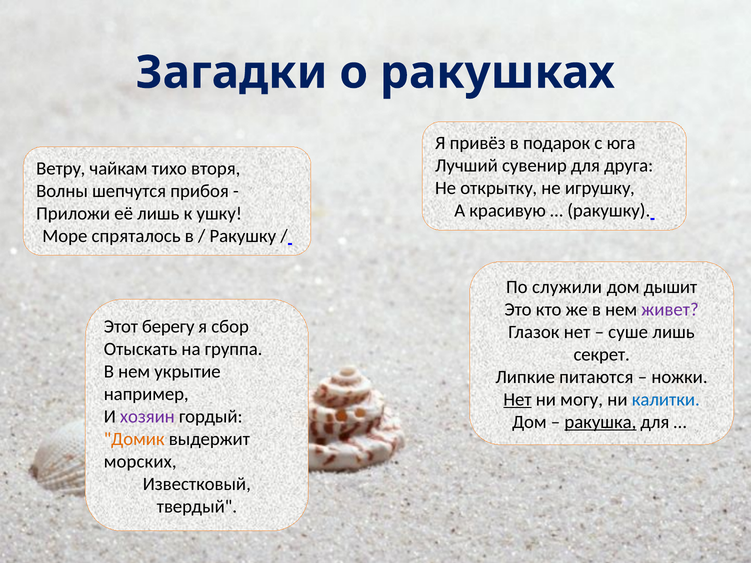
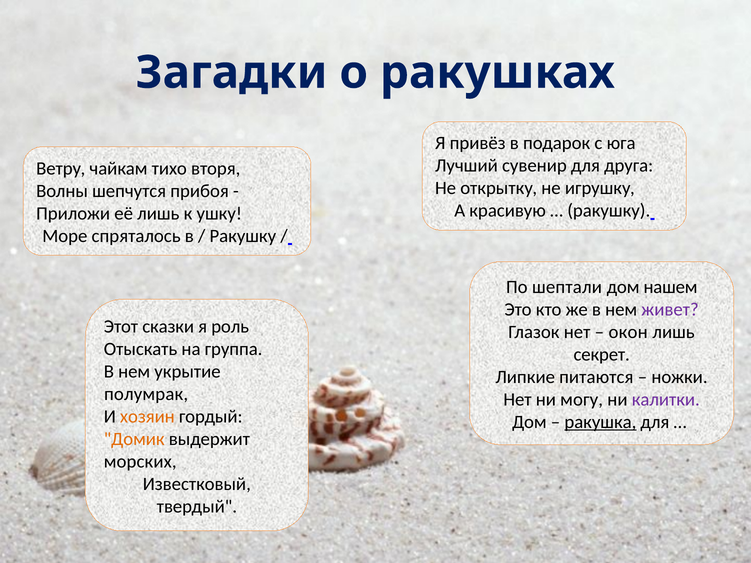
служили: служили -> шептали (567, 287)
дышит: дышит -> нашем (670, 287)
берегу: берегу -> сказки (168, 327)
сбор: сбор -> роль (230, 327)
суше: суше -> окон (628, 332)
например: например -> полумрак (146, 394)
Нет underline: present -> none (517, 400)
калитки colour: blue -> purple (666, 400)
хозяин colour: purple -> orange (147, 417)
